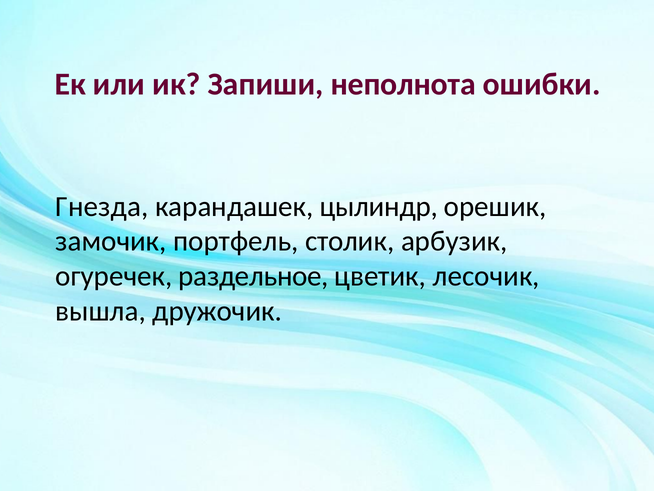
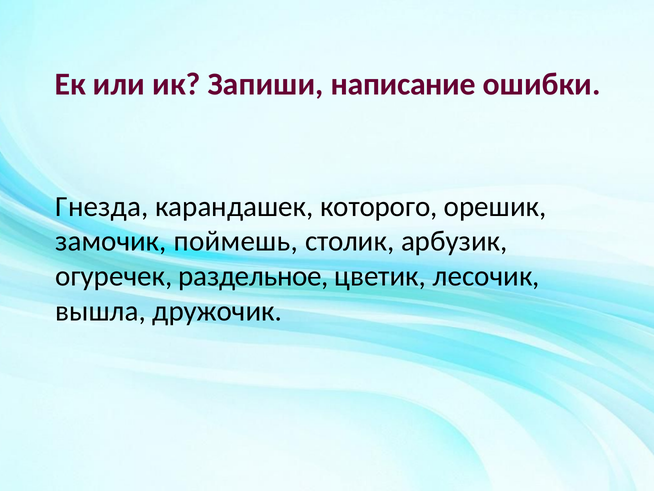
неполнота: неполнота -> написание (403, 84)
цылиндр: цылиндр -> которого (379, 206)
портфель: портфель -> поймешь (236, 241)
